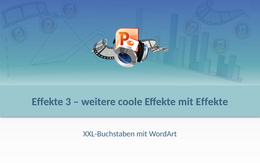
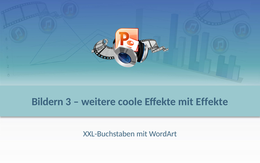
Effekte: Effekte -> Bildern (47, 101)
